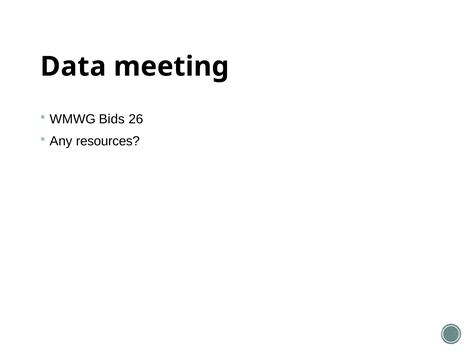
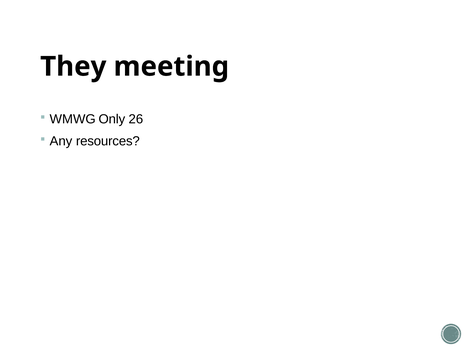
Data: Data -> They (73, 66)
Bids: Bids -> Only (112, 119)
